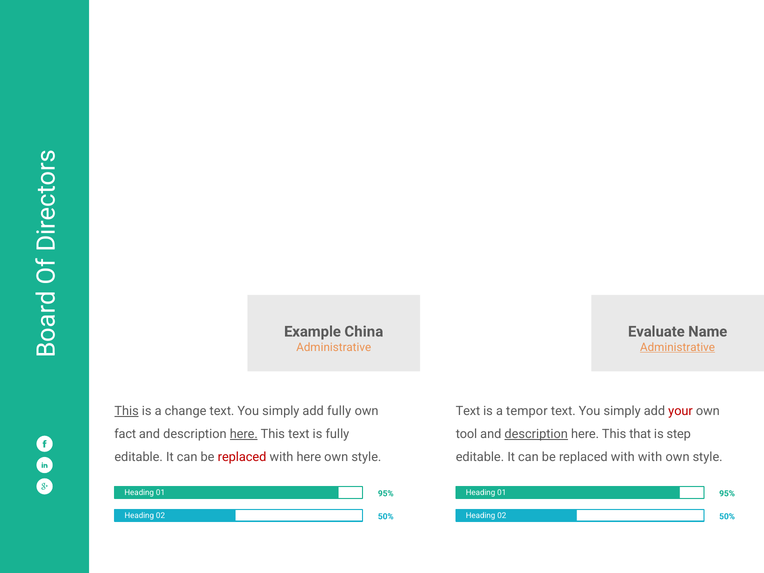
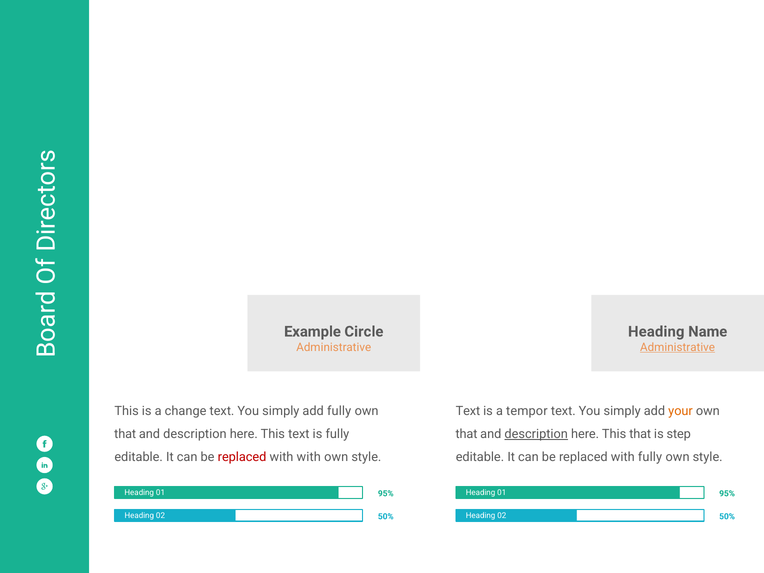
China: China -> Circle (364, 332)
Evaluate: Evaluate -> Heading (656, 332)
This underline: present -> none (127, 411)
your colour: red -> orange (681, 411)
fact: fact -> that (125, 434)
here underline: present -> none (244, 434)
tool: tool -> that (466, 434)
with here: here -> with (309, 457)
with with: with -> fully (650, 457)
